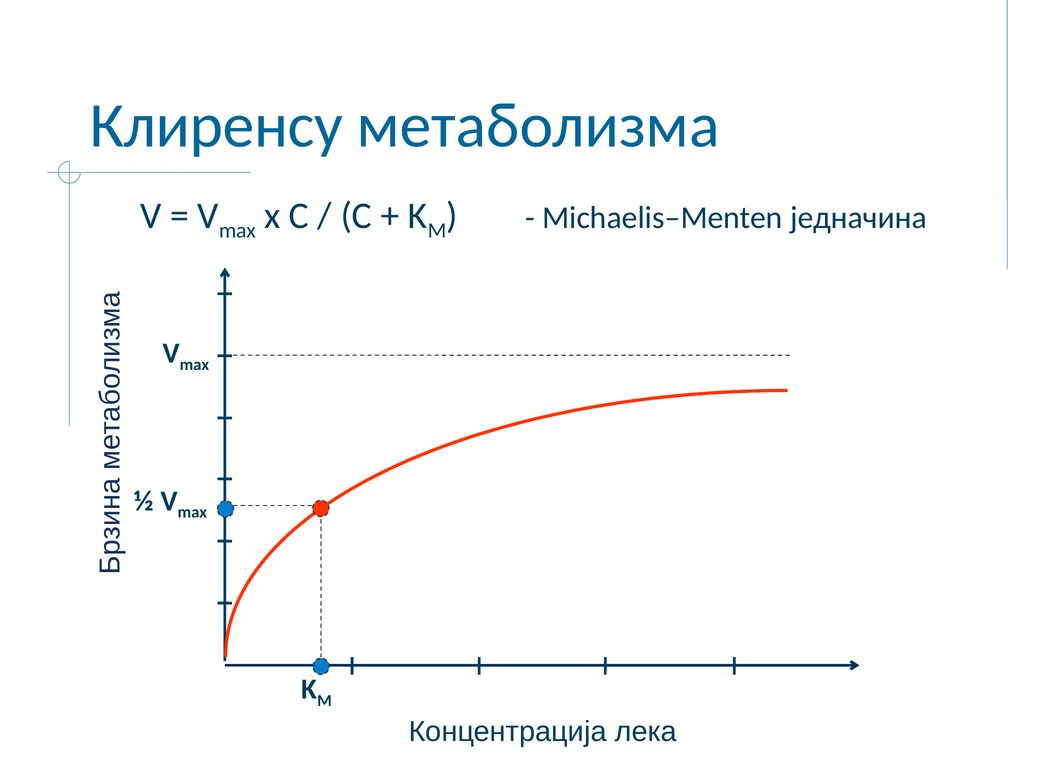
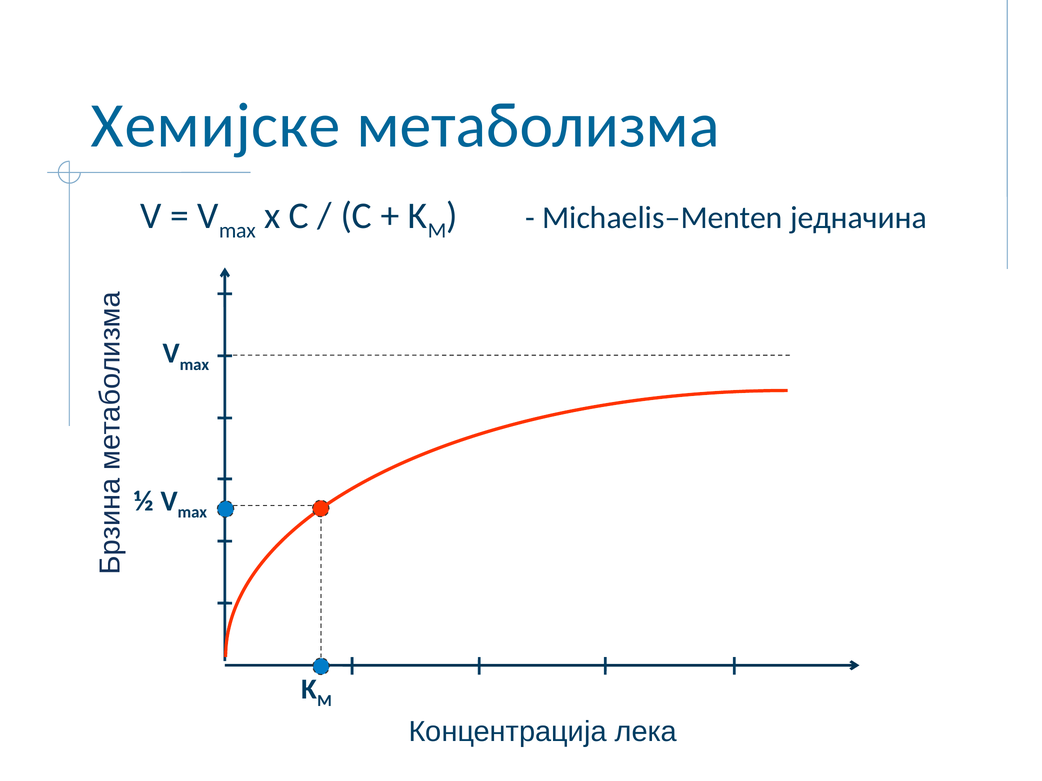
Клиренсу: Клиренсу -> Хемијске (216, 126)
